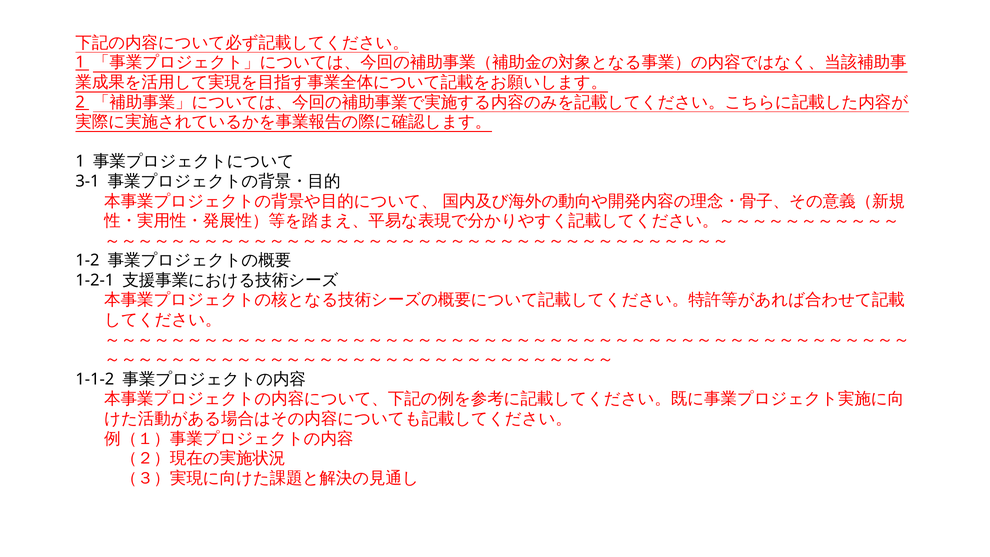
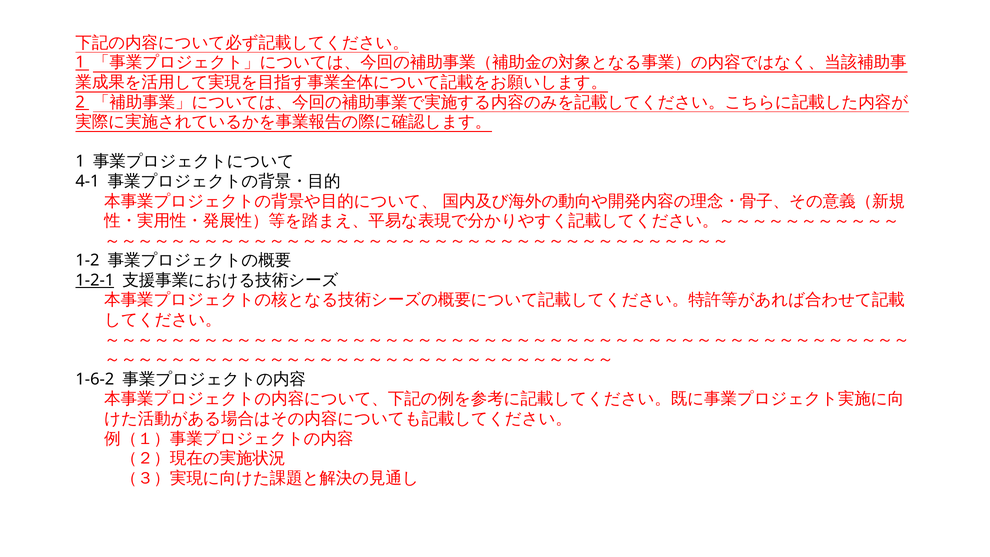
3-1: 3-1 -> 4-1 (88, 181)
1-2-1 underline: none -> present (95, 280)
1-1-2: 1-1-2 -> 1-6-2 (95, 379)
